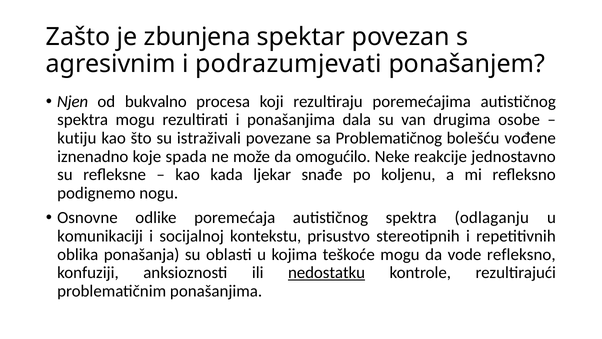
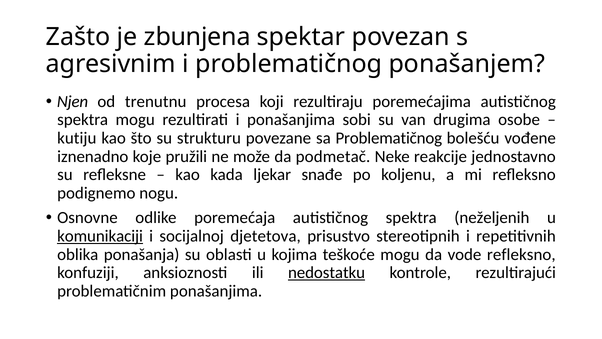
i podrazumjevati: podrazumjevati -> problematičnog (289, 64)
bukvalno: bukvalno -> trenutnu (156, 101)
dala: dala -> sobi (357, 120)
istraživali: istraživali -> strukturu (209, 138)
spada: spada -> pružili (186, 156)
omogućilo: omogućilo -> podmetač (333, 156)
odlaganju: odlaganju -> neželjenih (492, 218)
komunikaciji underline: none -> present (100, 236)
kontekstu: kontekstu -> djetetova (266, 236)
